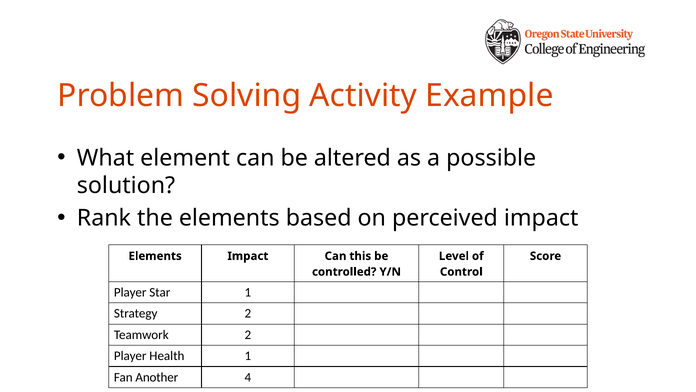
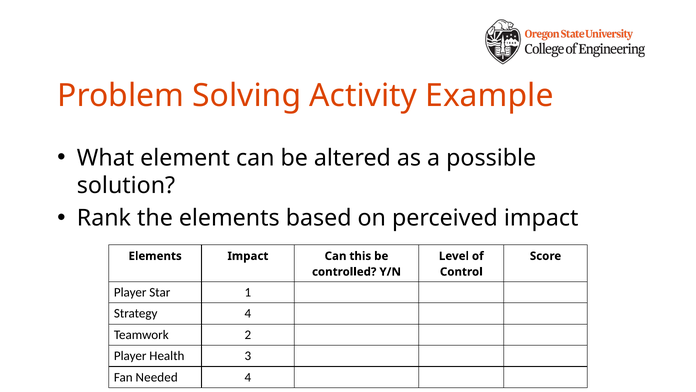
Strategy 2: 2 -> 4 (248, 313)
Health 1: 1 -> 3 (248, 356)
Another: Another -> Needed (157, 377)
